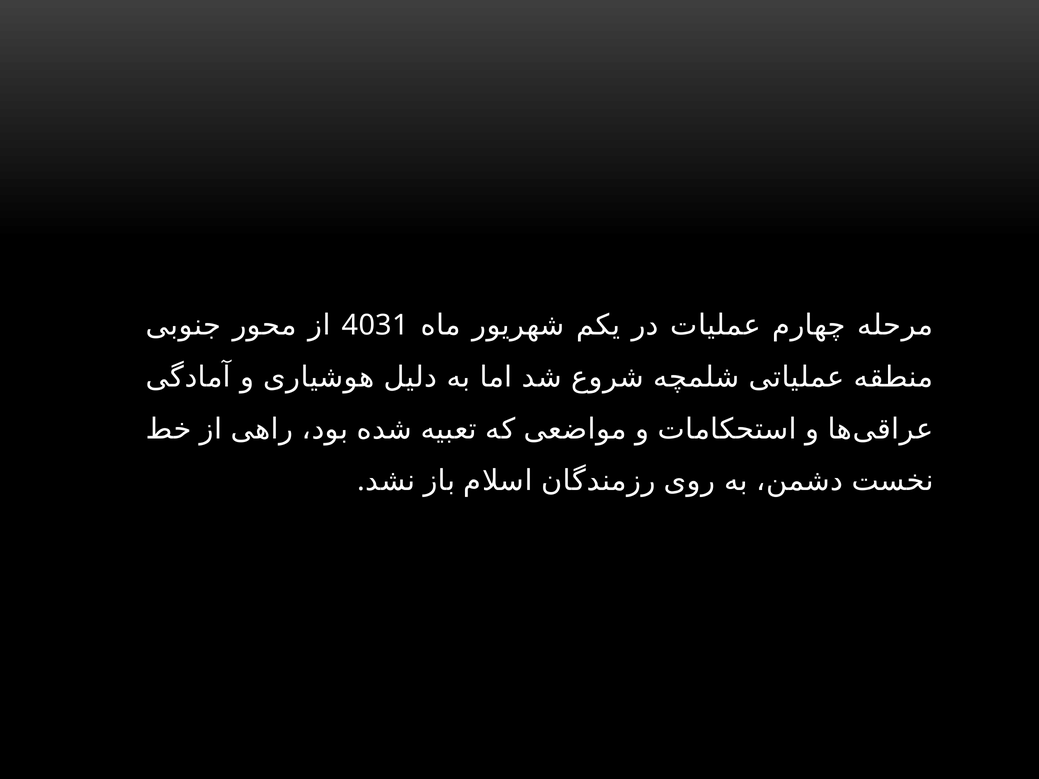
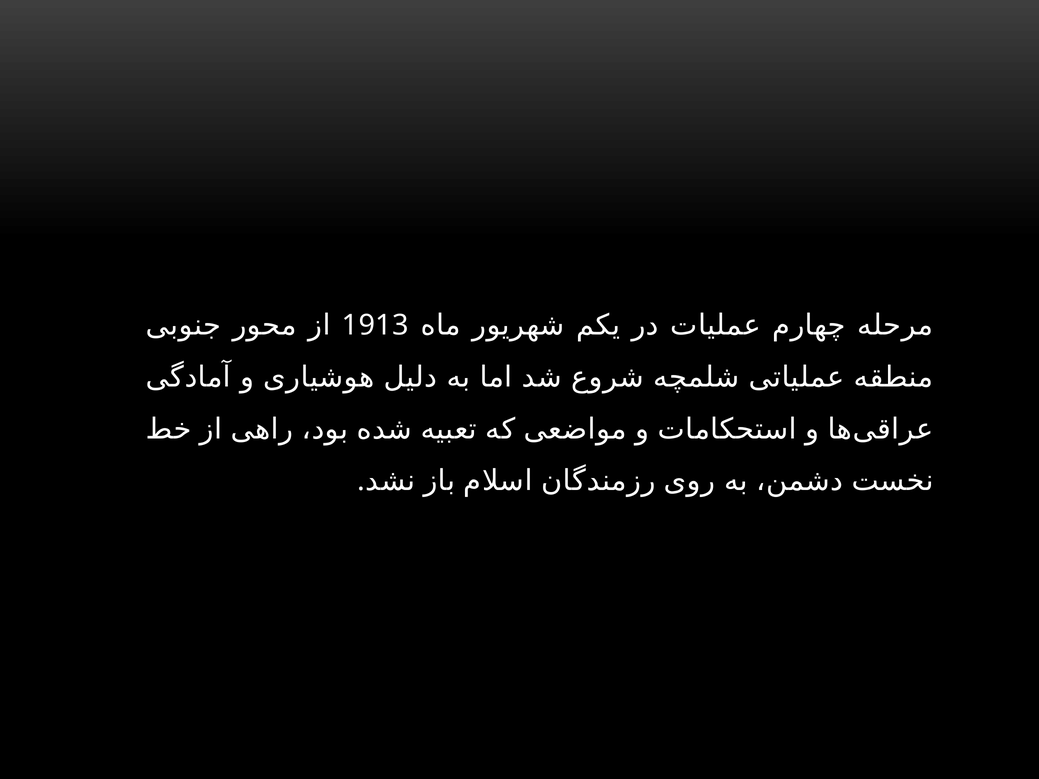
4031: 4031 -> 1913 (375, 325)
